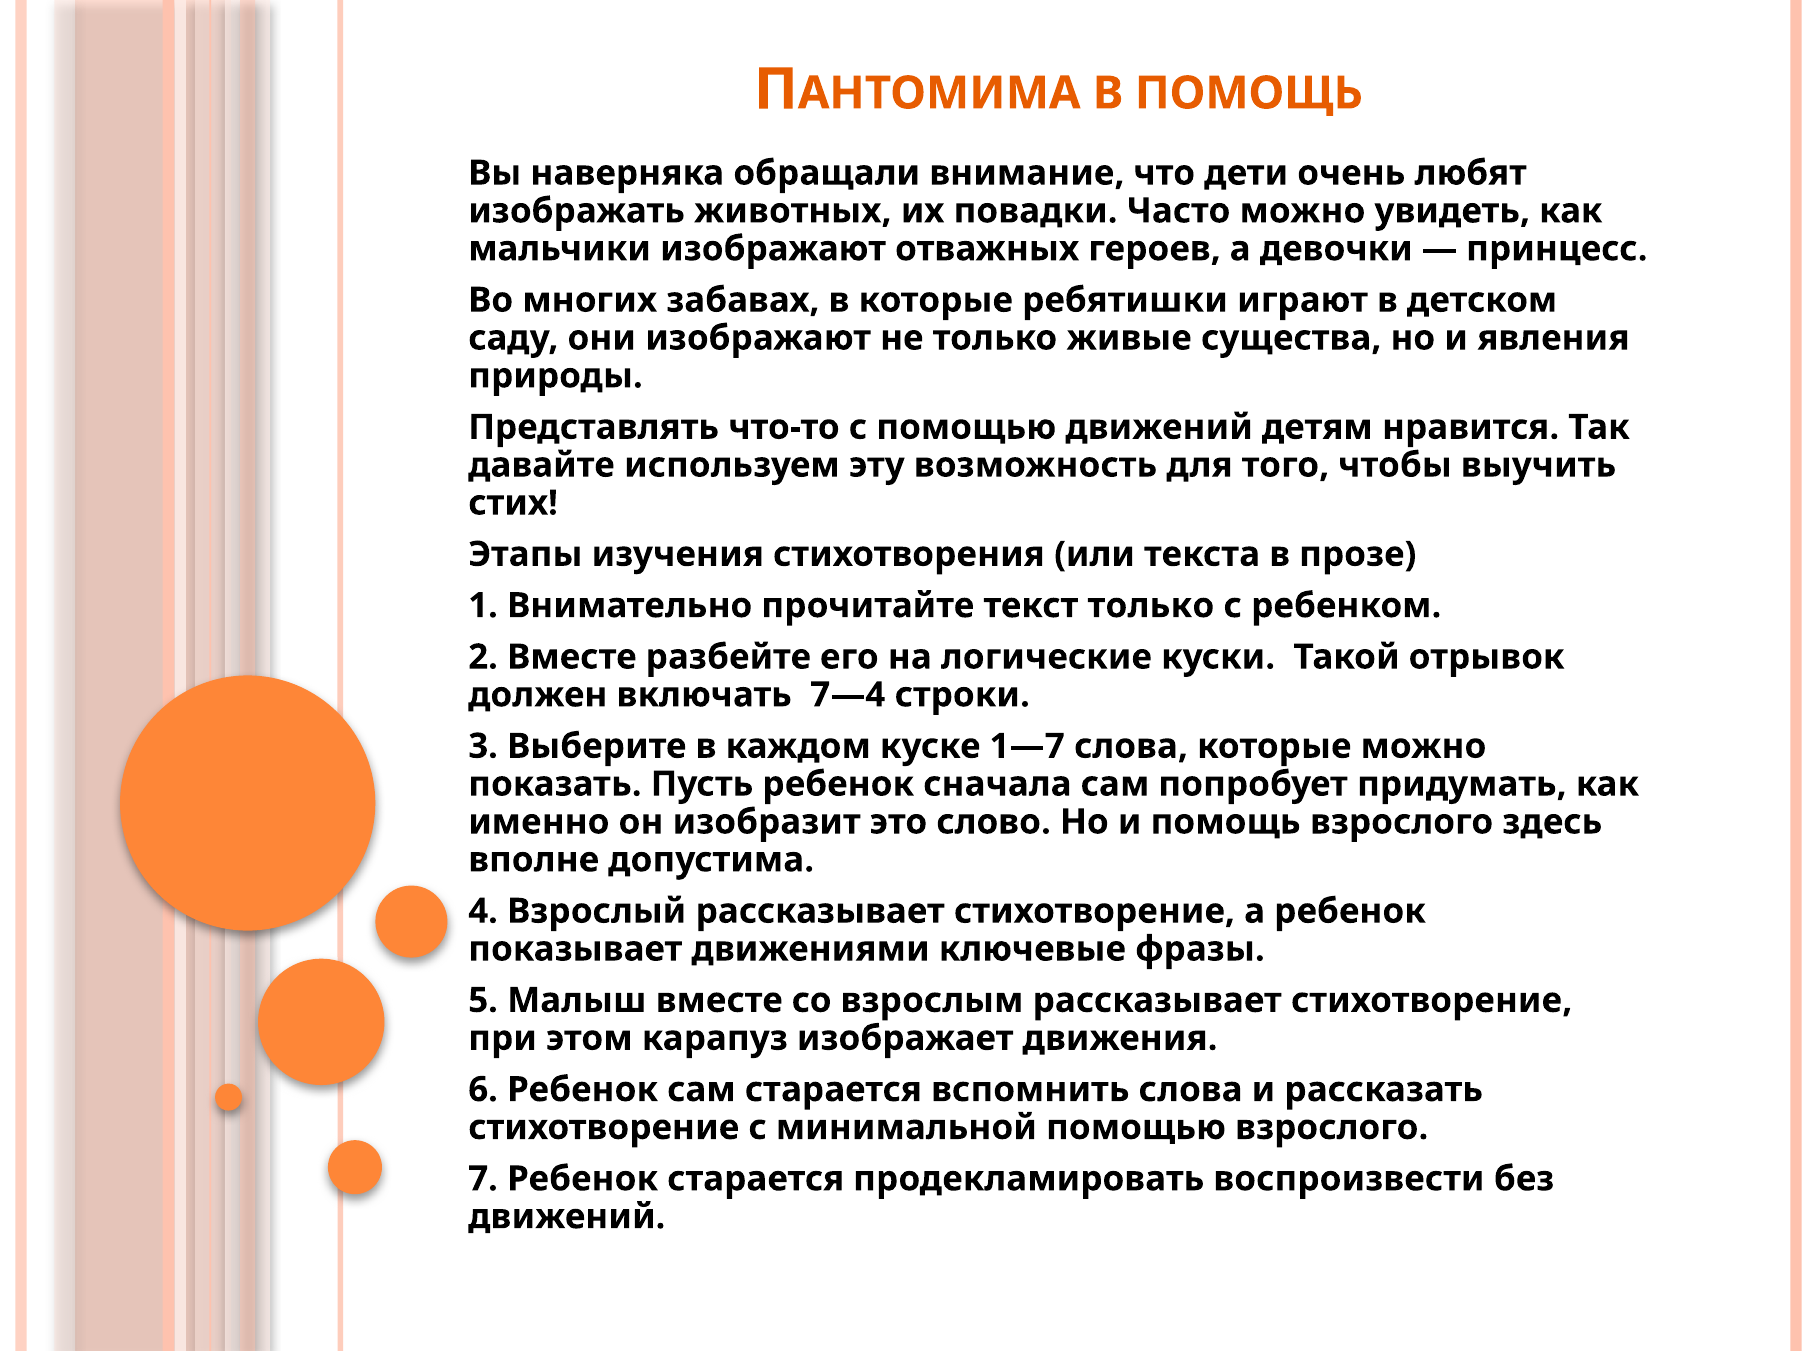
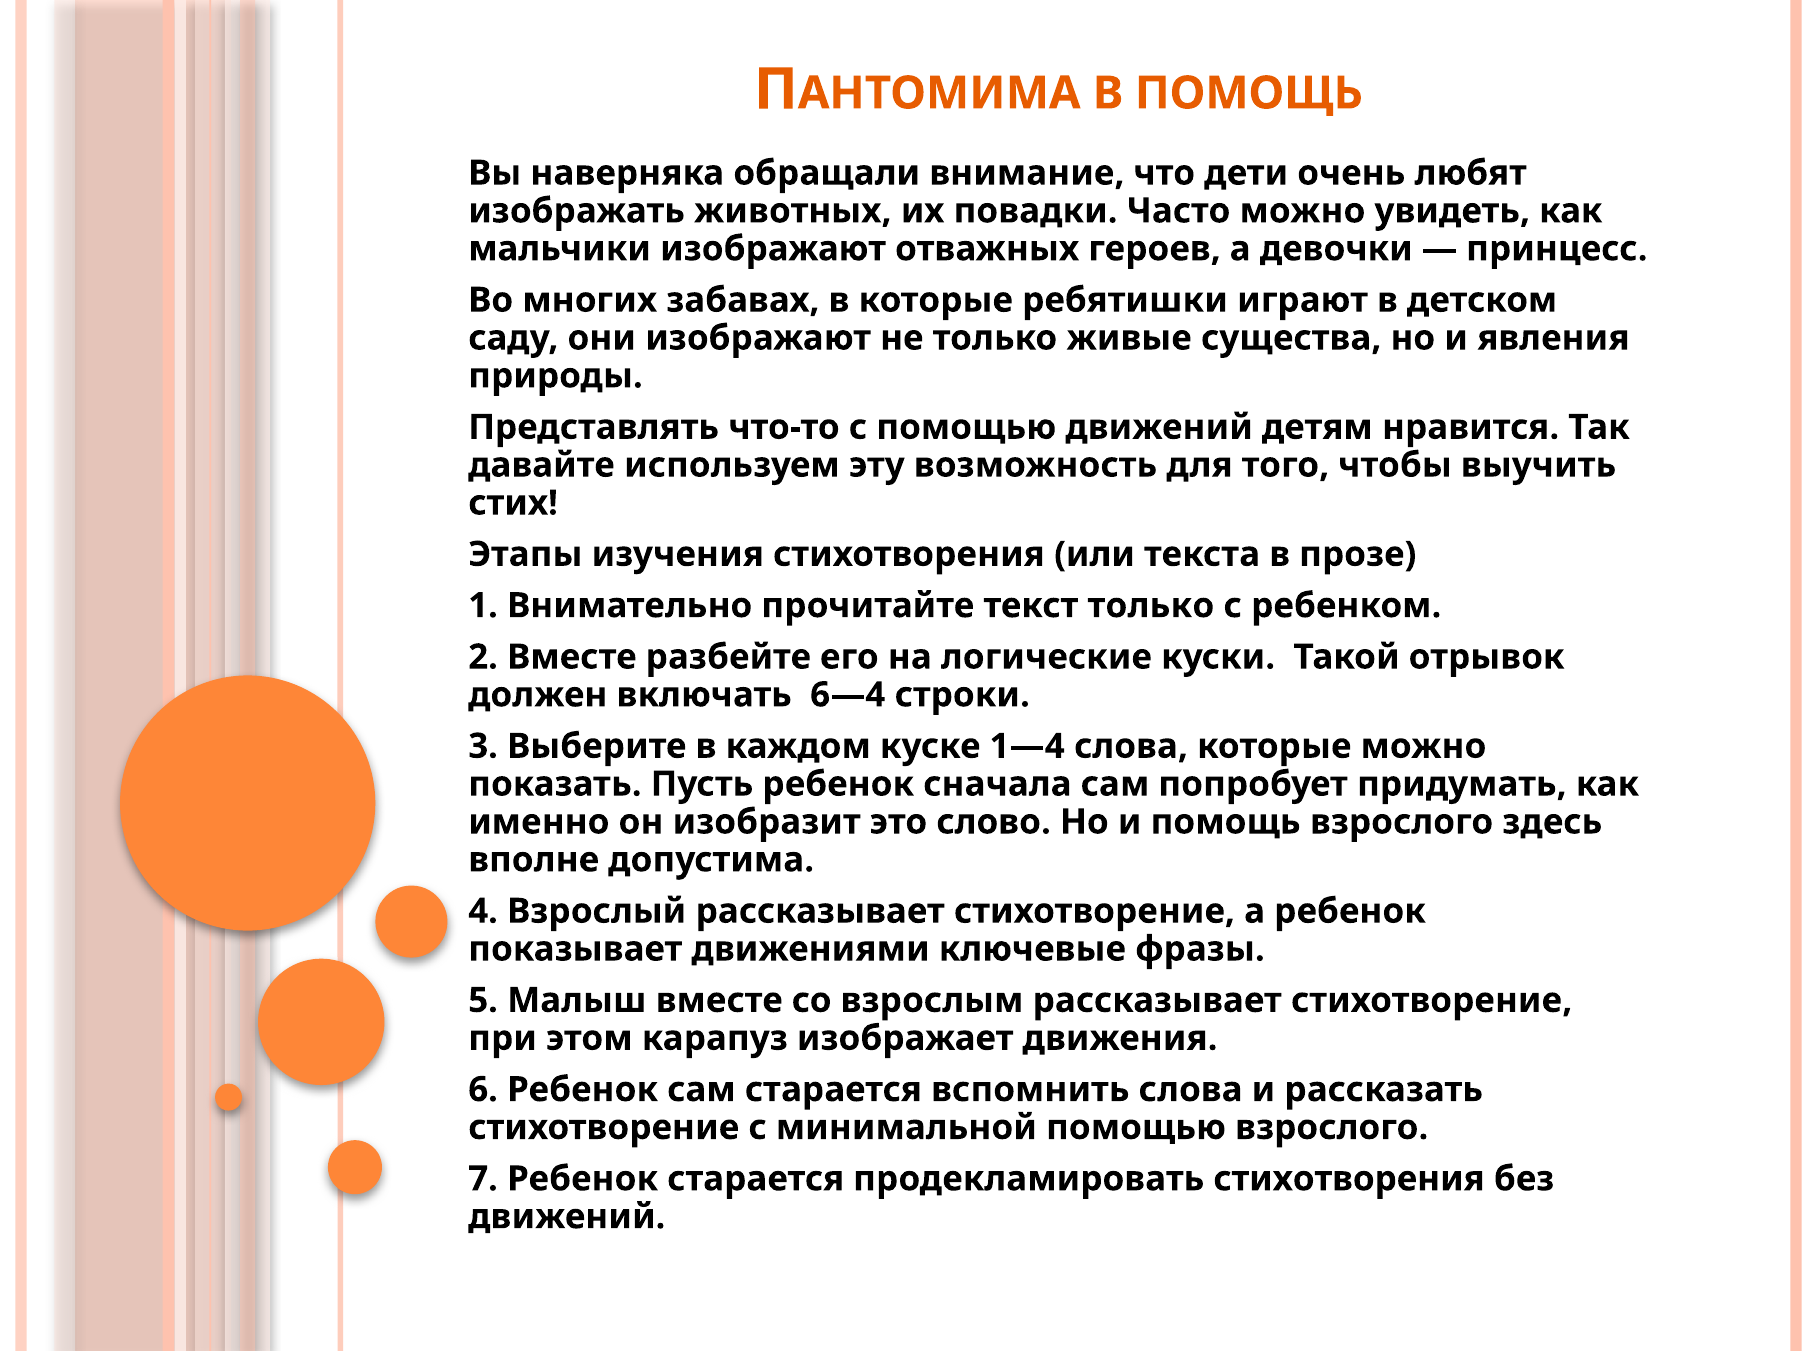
7—4: 7—4 -> 6—4 (848, 695)
1—7: 1—7 -> 1—4 (1027, 746)
продекламировать воспроизвести: воспроизвести -> стихотворения (1349, 1179)
